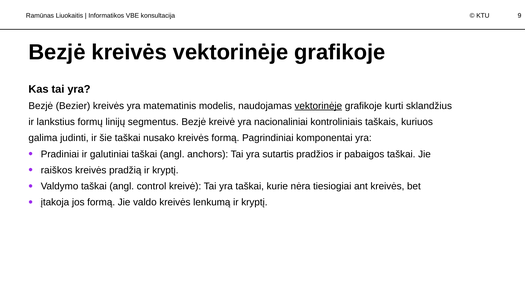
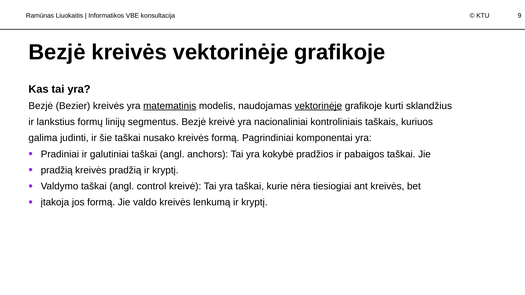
matematinis underline: none -> present (170, 106)
sutartis: sutartis -> kokybė (278, 154)
raiškos: raiškos -> pradžią (57, 170)
